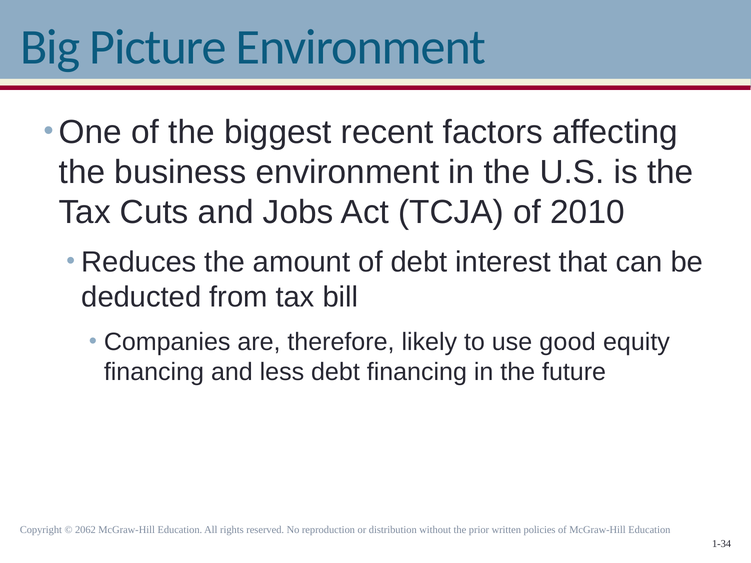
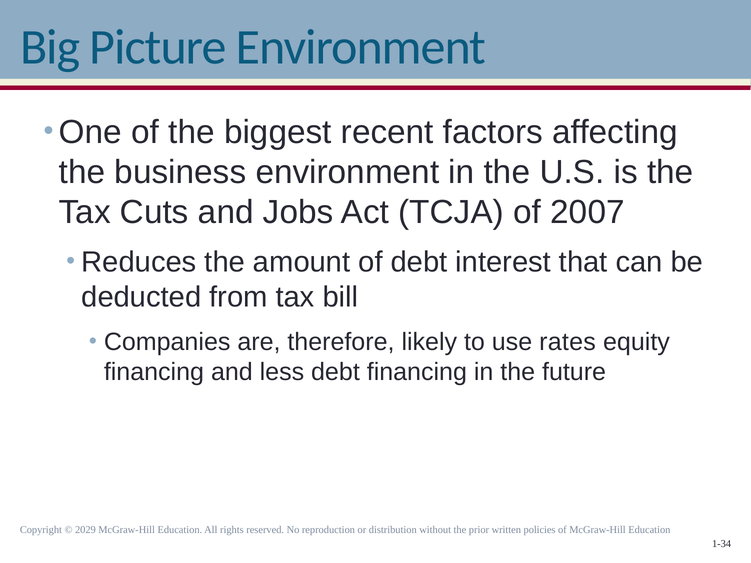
2010: 2010 -> 2007 (588, 213)
good: good -> rates (568, 342)
2062: 2062 -> 2029 (85, 530)
